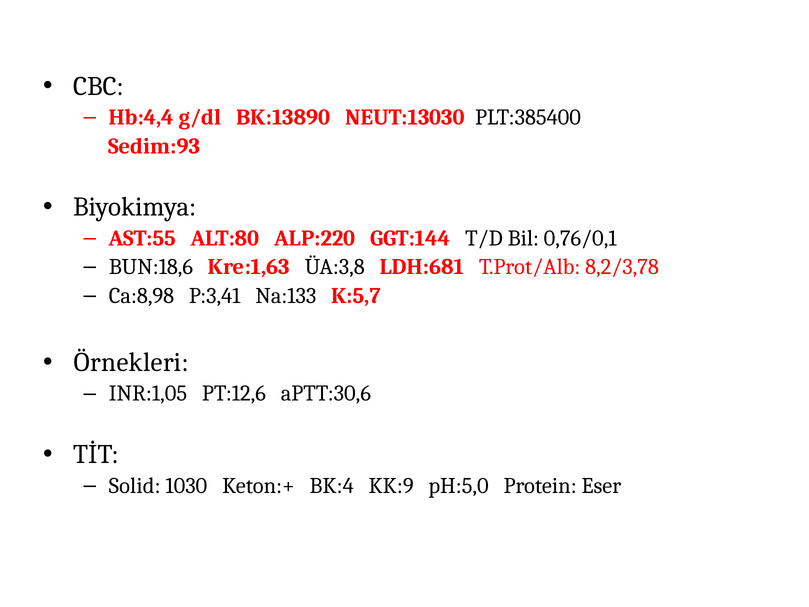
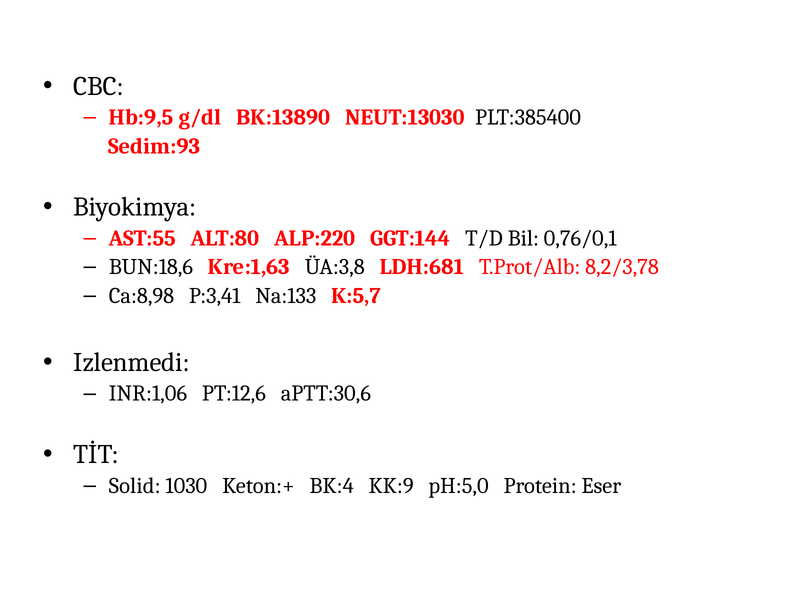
Hb:4,4: Hb:4,4 -> Hb:9,5 (141, 117)
Örnekleri: Örnekleri -> Izlenmedi (132, 362)
INR:1,05: INR:1,05 -> INR:1,06 (148, 393)
